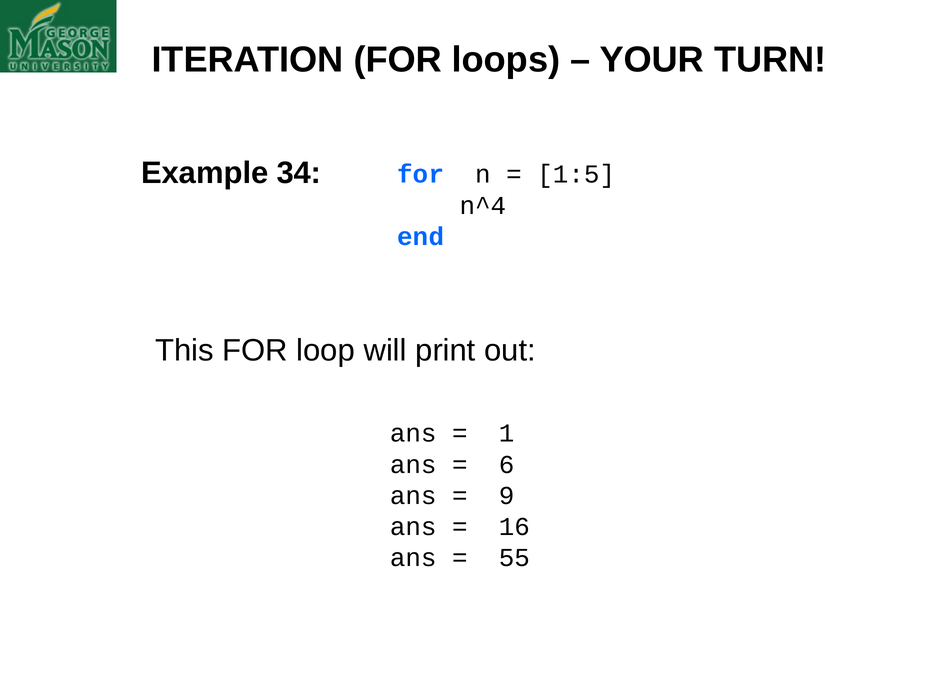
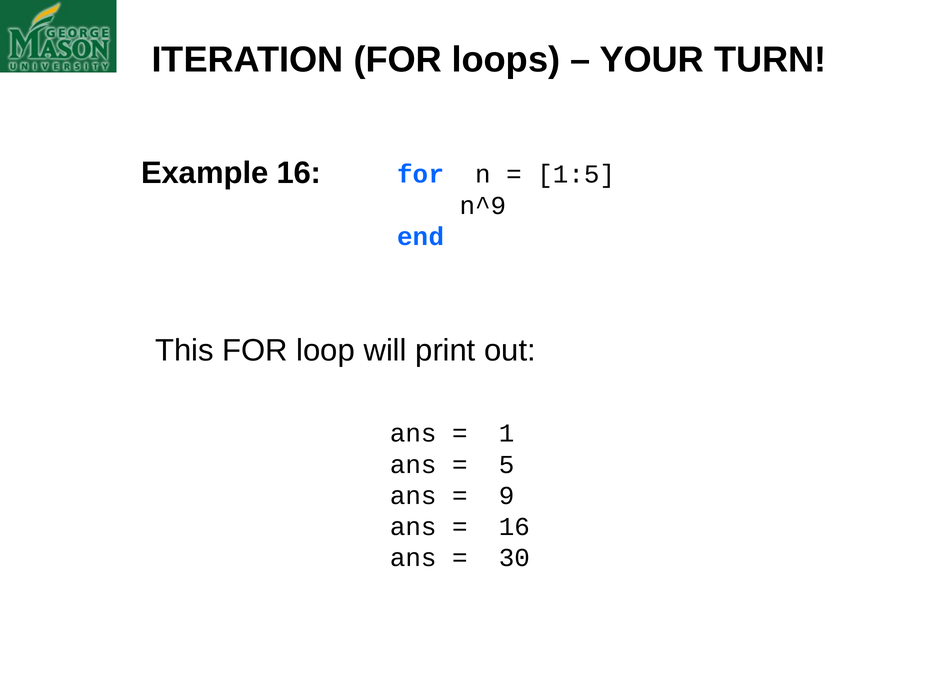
Example 34: 34 -> 16 (299, 173)
n^4: n^4 -> n^9 (483, 206)
6: 6 -> 5 (507, 465)
55: 55 -> 30 (514, 558)
